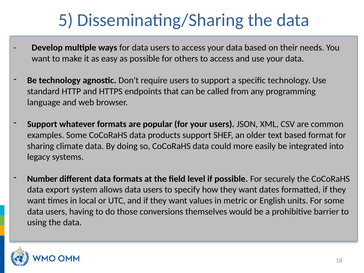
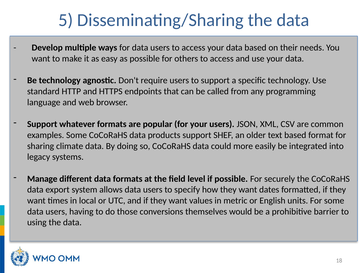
Number: Number -> Manage (42, 179)
